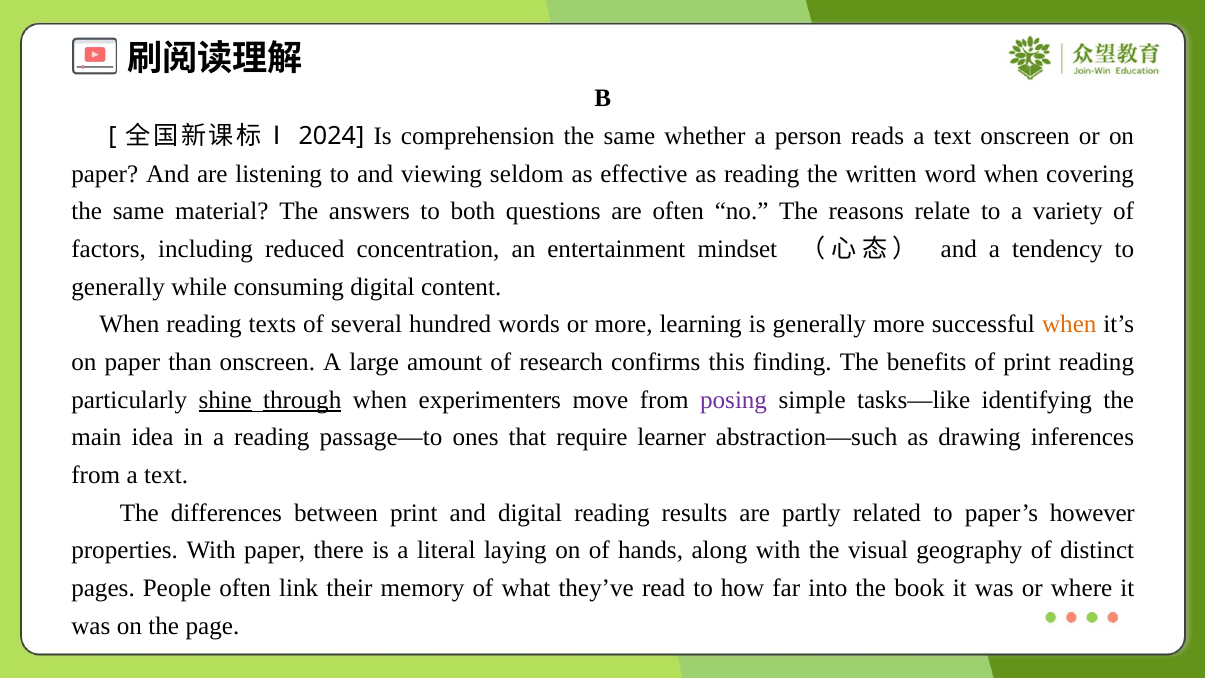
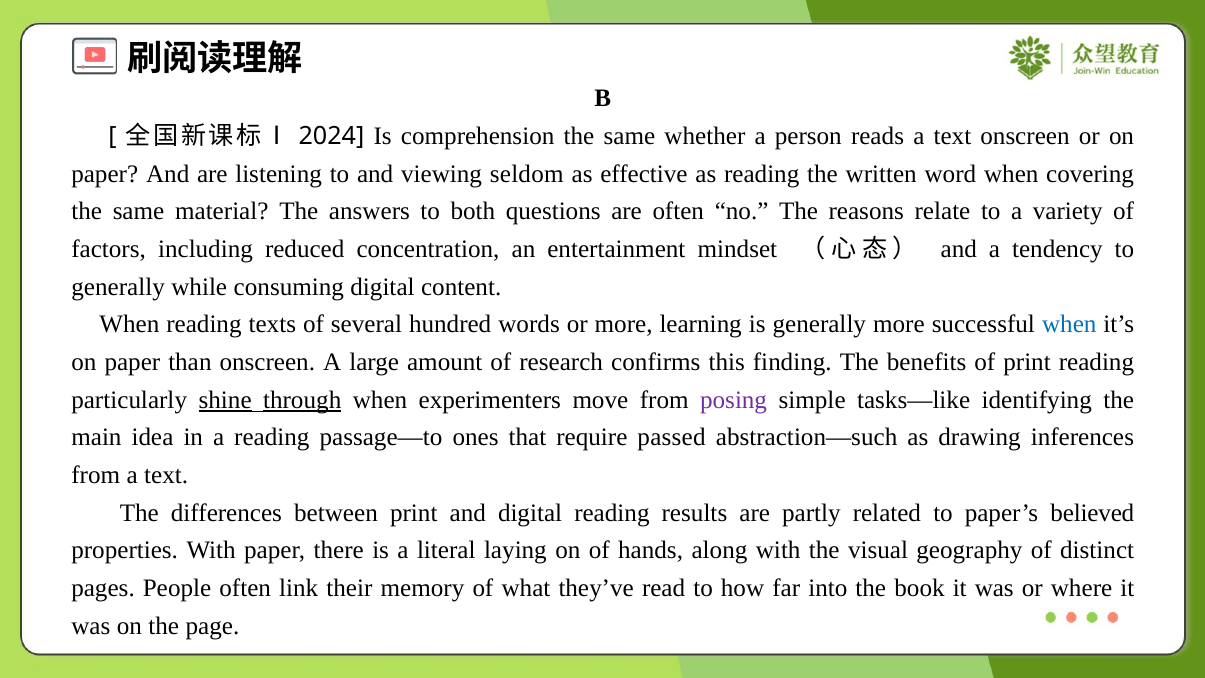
when colour: orange -> blue (1069, 324)
learner: learner -> passed (672, 437)
however: however -> believed (1092, 513)
